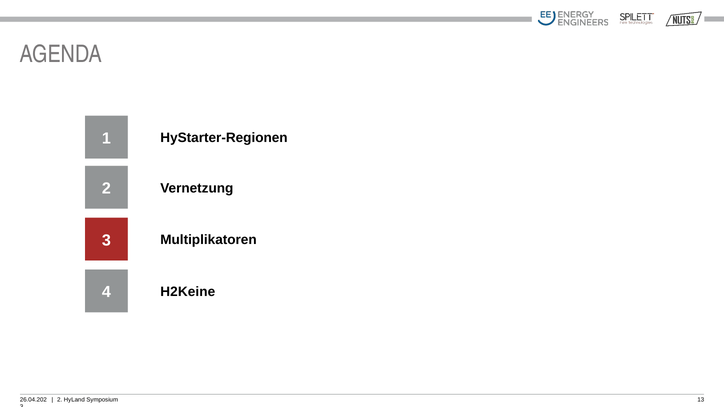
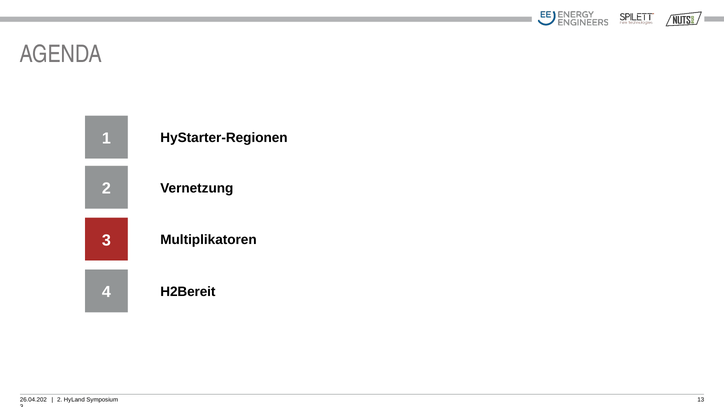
H2Keine: H2Keine -> H2Bereit (188, 292)
